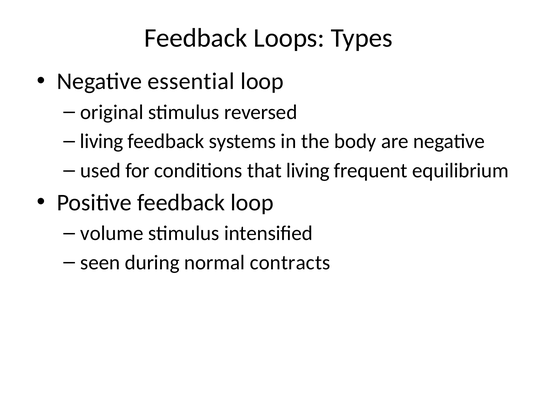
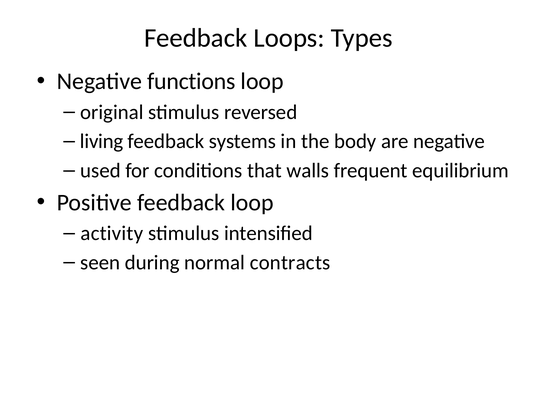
essential: essential -> functions (191, 81)
that living: living -> walls (308, 171)
volume: volume -> activity (112, 233)
